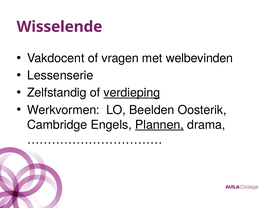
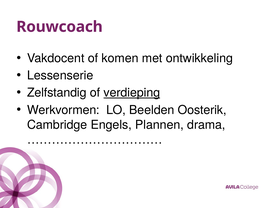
Wisselende: Wisselende -> Rouwcoach (60, 27)
vragen: vragen -> komen (120, 58)
welbevinden: welbevinden -> ontwikkeling (199, 58)
Plannen underline: present -> none (159, 125)
